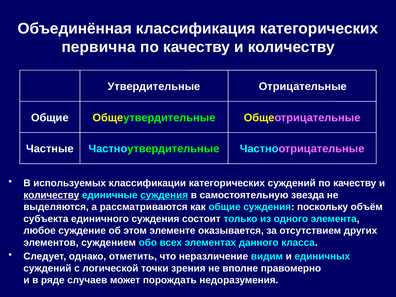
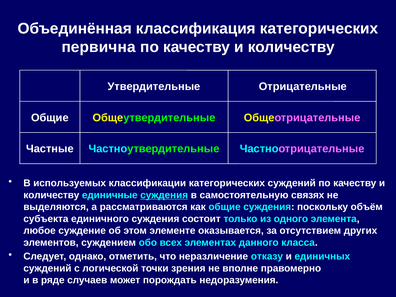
количеству underline: present -> none (51, 195)
звезда: звезда -> связях (308, 195)
видим: видим -> отказу (267, 256)
